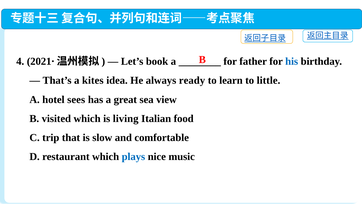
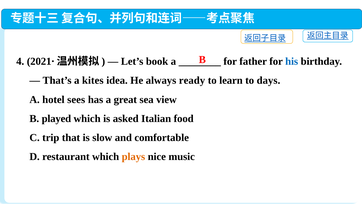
little: little -> days (268, 80)
visited: visited -> played (56, 118)
living: living -> asked (126, 118)
plays colour: blue -> orange (133, 156)
